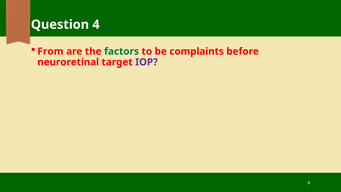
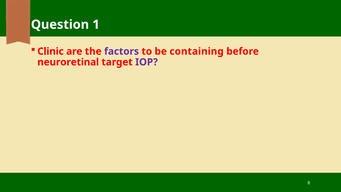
4: 4 -> 1 (96, 25)
From: From -> Clinic (50, 51)
factors colour: green -> purple (122, 51)
complaints: complaints -> containing (197, 51)
